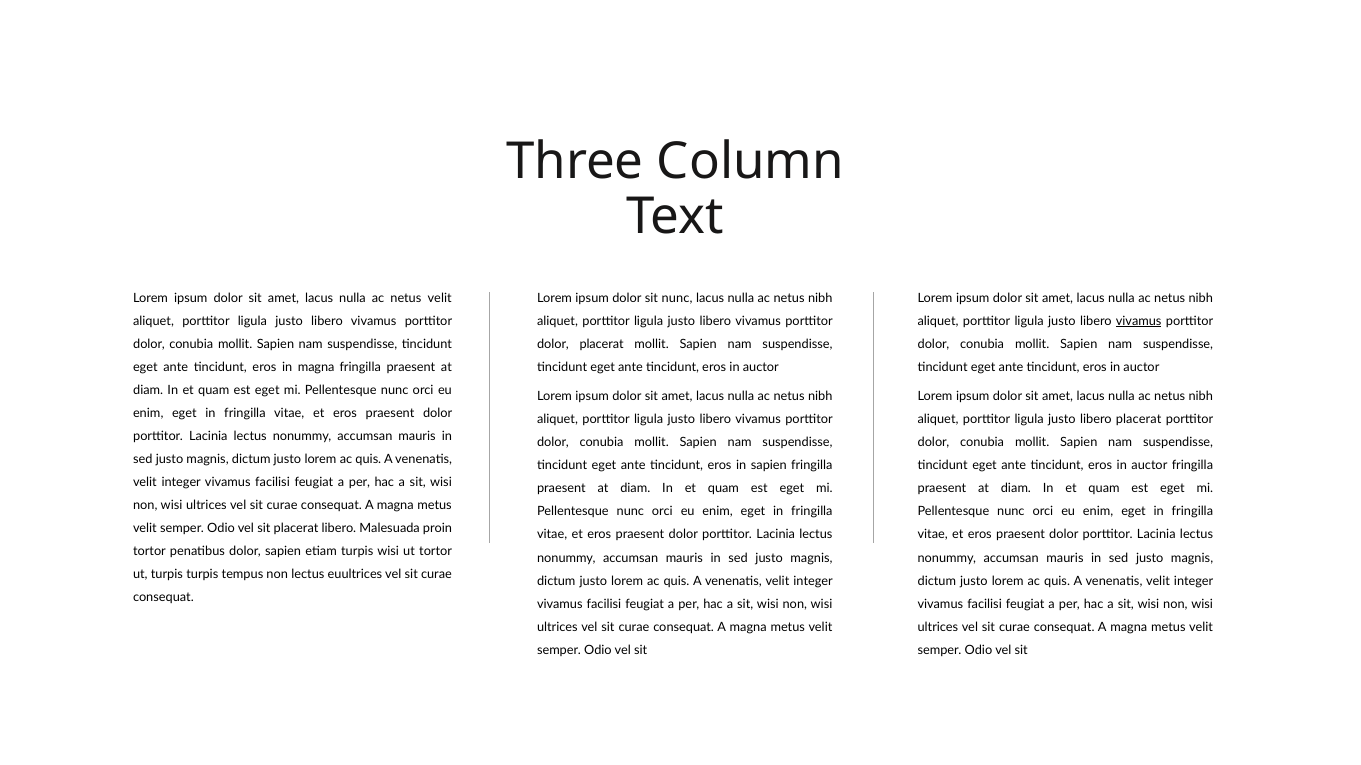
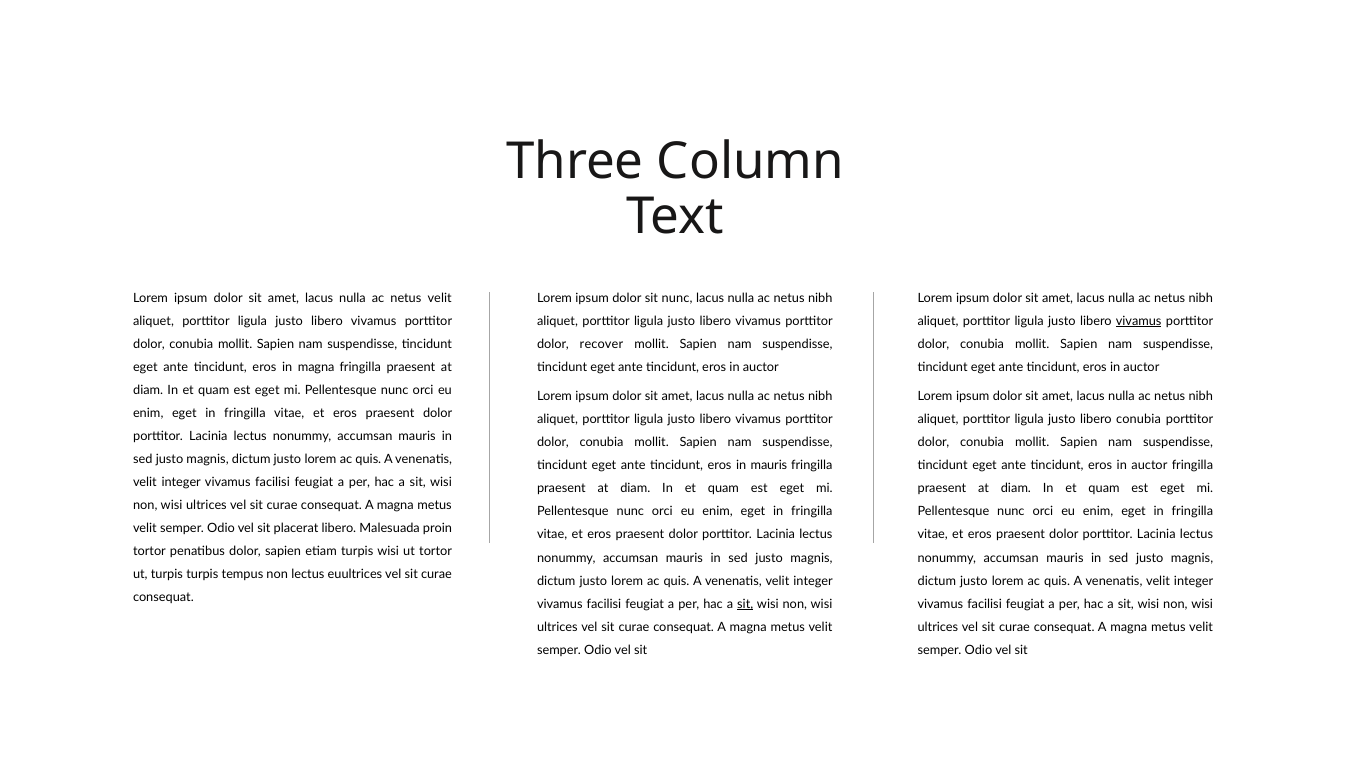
dolor placerat: placerat -> recover (601, 345)
libero placerat: placerat -> conubia (1139, 420)
in sapien: sapien -> mauris (769, 466)
sit underline: none -> present (745, 604)
